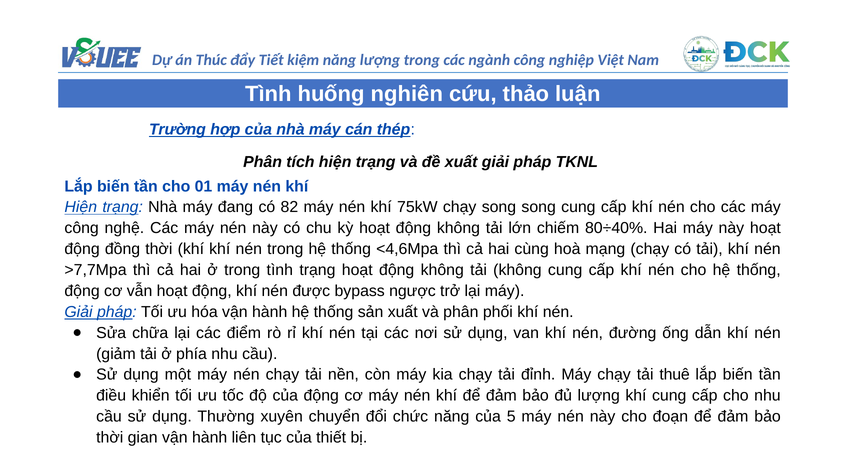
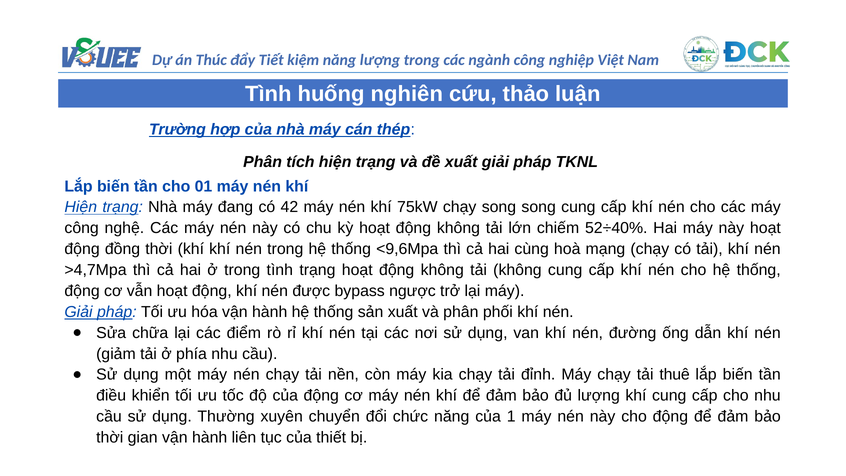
82: 82 -> 42 (289, 207)
80÷40%: 80÷40% -> 52÷40% (616, 228)
<4,6Mpa: <4,6Mpa -> <9,6Mpa (407, 249)
>7,7Mpa: >7,7Mpa -> >4,7Mpa (96, 270)
5: 5 -> 1 (511, 417)
cho đoạn: đoạn -> động (670, 417)
